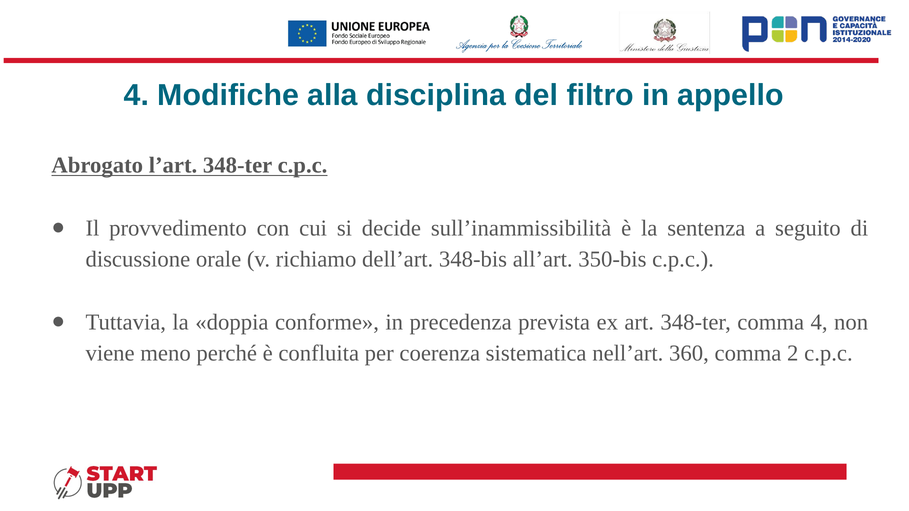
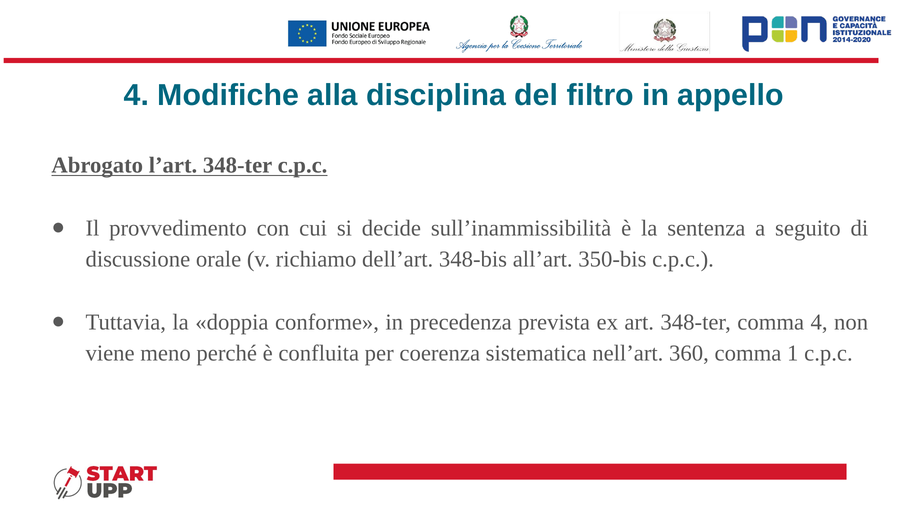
2: 2 -> 1 (793, 354)
